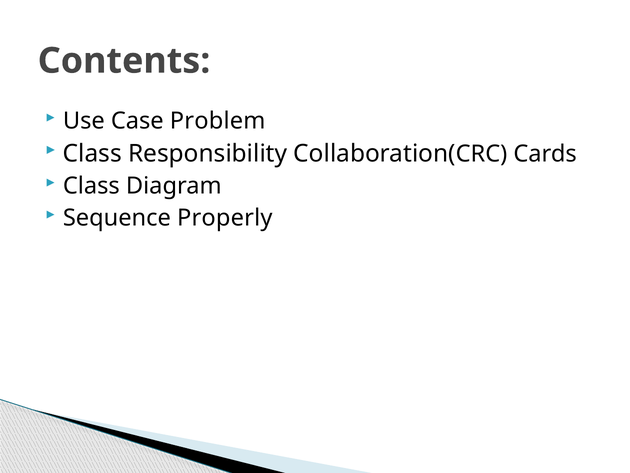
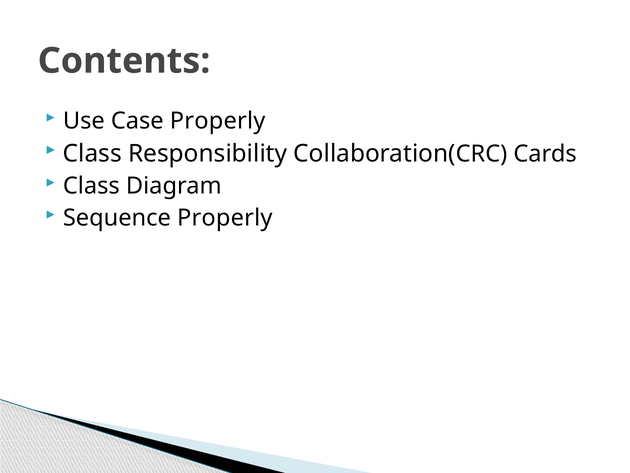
Case Problem: Problem -> Properly (218, 121)
